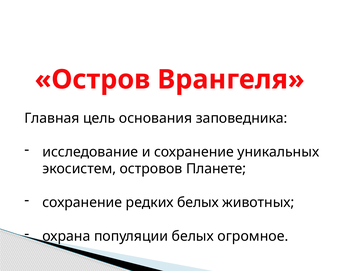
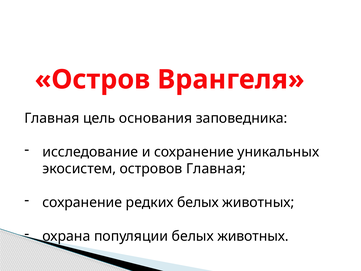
островов Планете: Планете -> Главная (216, 169)
популяции белых огромное: огромное -> животных (253, 236)
